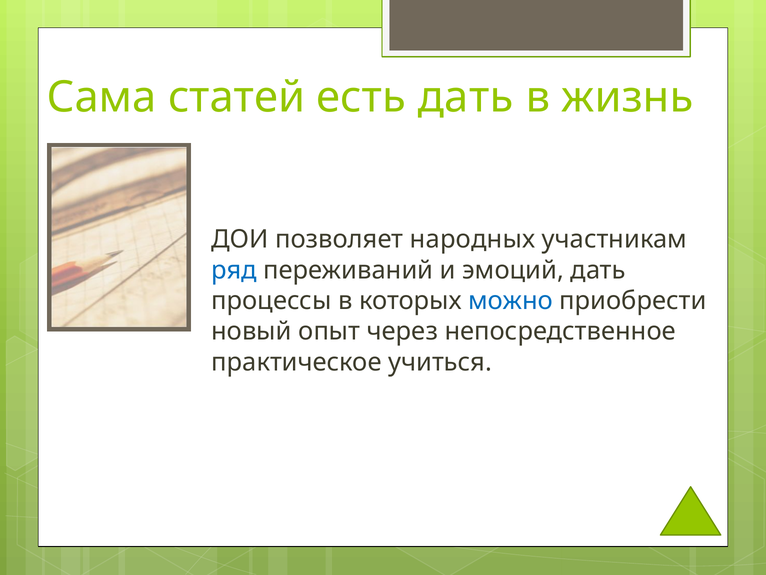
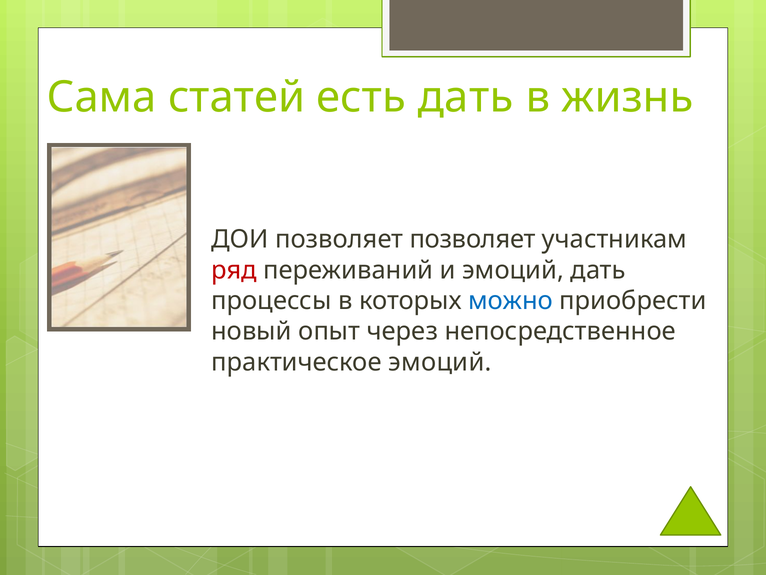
позволяет народных: народных -> позволяет (473, 239)
ряд colour: blue -> red (234, 270)
практическое учиться: учиться -> эмоций (440, 362)
